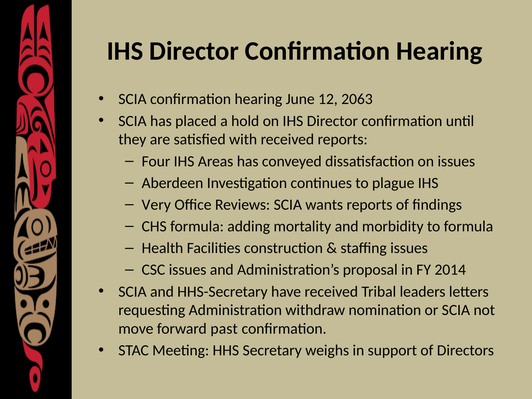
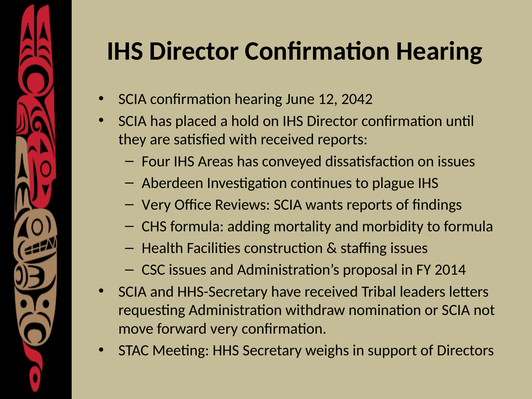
2063: 2063 -> 2042 (357, 99)
forward past: past -> very (224, 329)
